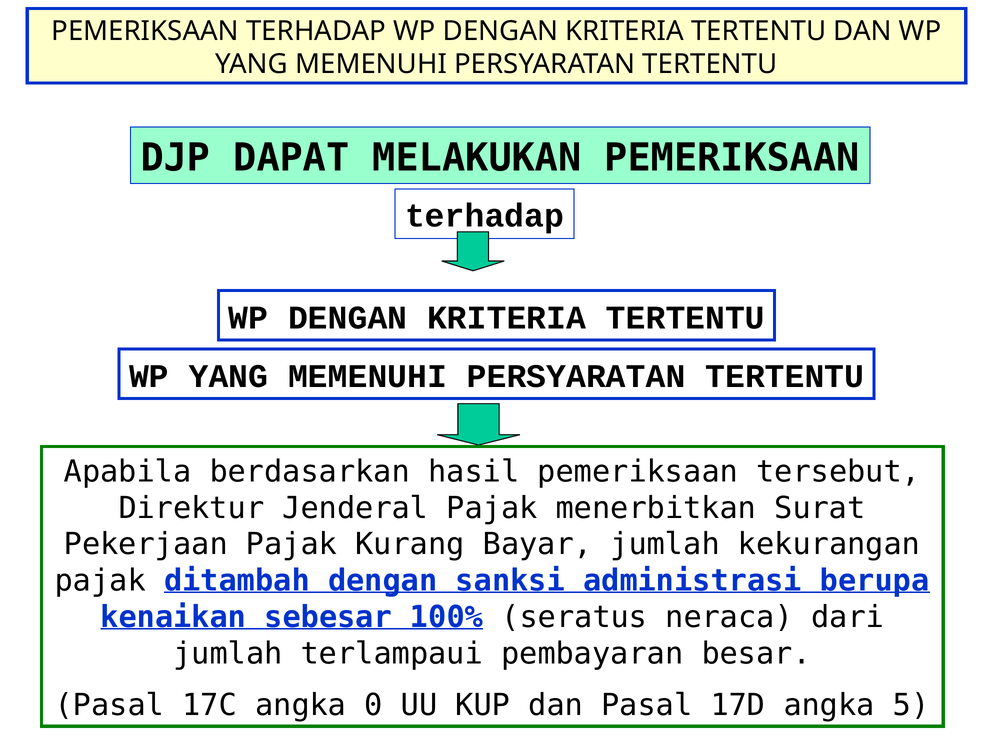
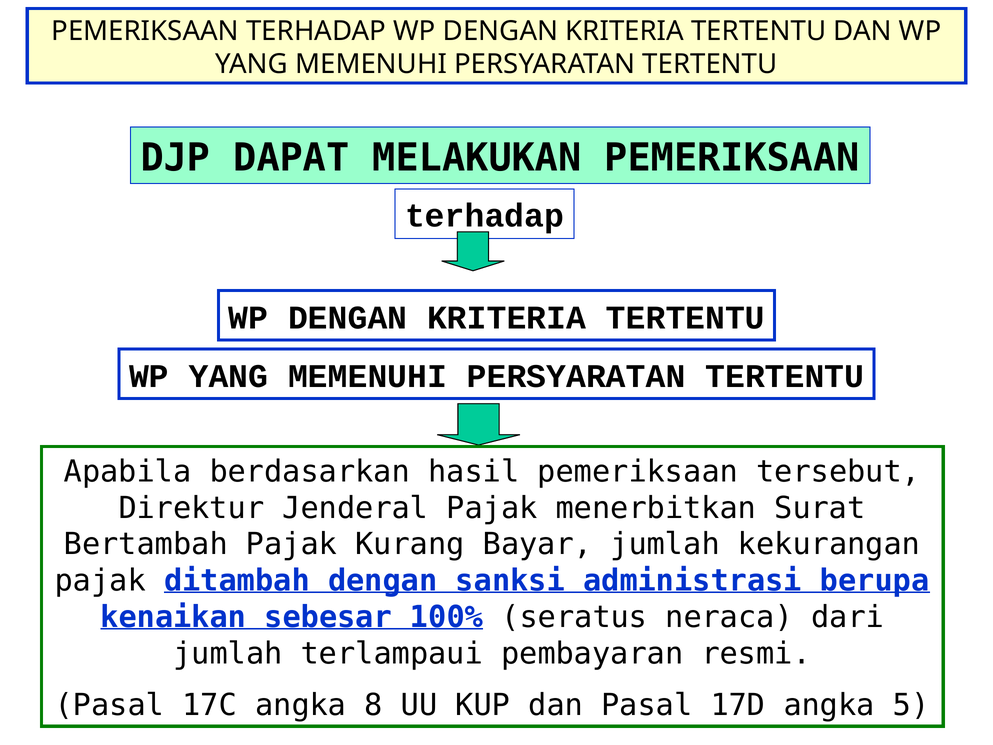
Pekerjaan: Pekerjaan -> Bertambah (146, 544)
besar: besar -> resmi (756, 653)
0: 0 -> 8 (373, 705)
